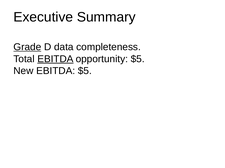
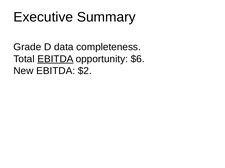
Grade underline: present -> none (27, 47)
opportunity $5: $5 -> $6 (138, 59)
EBITDA $5: $5 -> $2 (85, 71)
